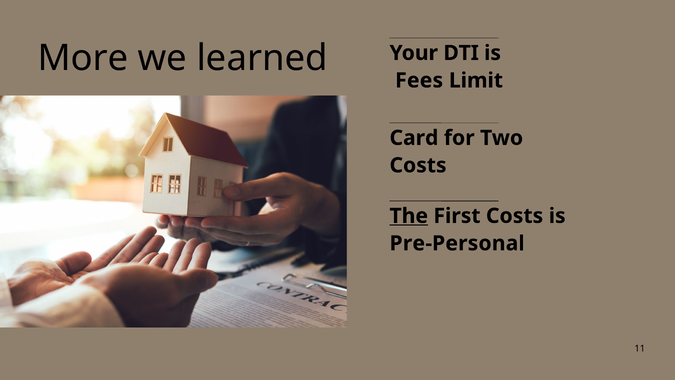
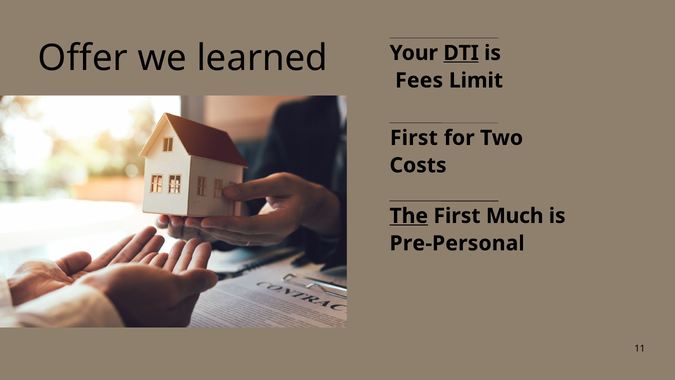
More: More -> Offer (83, 58)
DTI underline: none -> present (461, 53)
Card: Card -> First (414, 138)
First Costs: Costs -> Much (515, 216)
